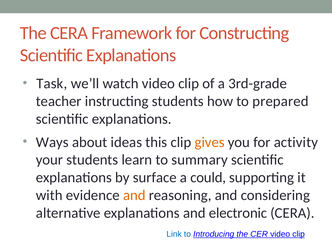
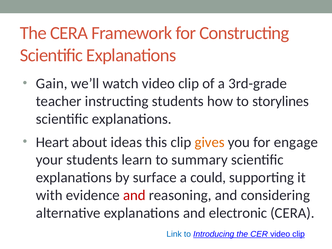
Task: Task -> Gain (52, 83)
prepared: prepared -> storylines (281, 101)
Ways: Ways -> Heart (52, 142)
activity: activity -> engage (296, 142)
and colour: orange -> red (134, 195)
